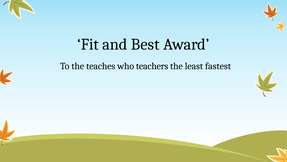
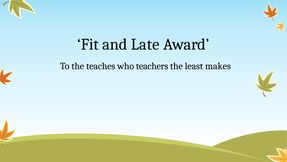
Best: Best -> Late (145, 44)
fastest: fastest -> makes (218, 66)
